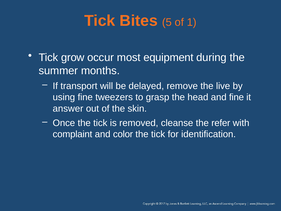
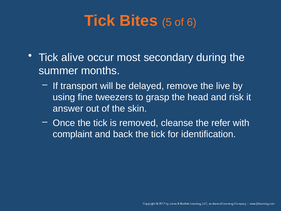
1: 1 -> 6 (192, 22)
grow: grow -> alive (73, 57)
equipment: equipment -> secondary (168, 57)
and fine: fine -> risk (236, 97)
color: color -> back (123, 134)
